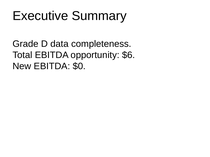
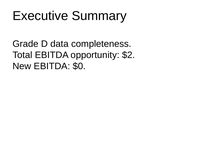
$6: $6 -> $2 (129, 55)
